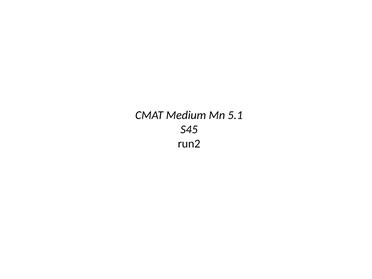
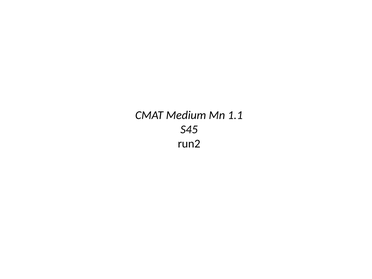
5.1: 5.1 -> 1.1 (235, 115)
